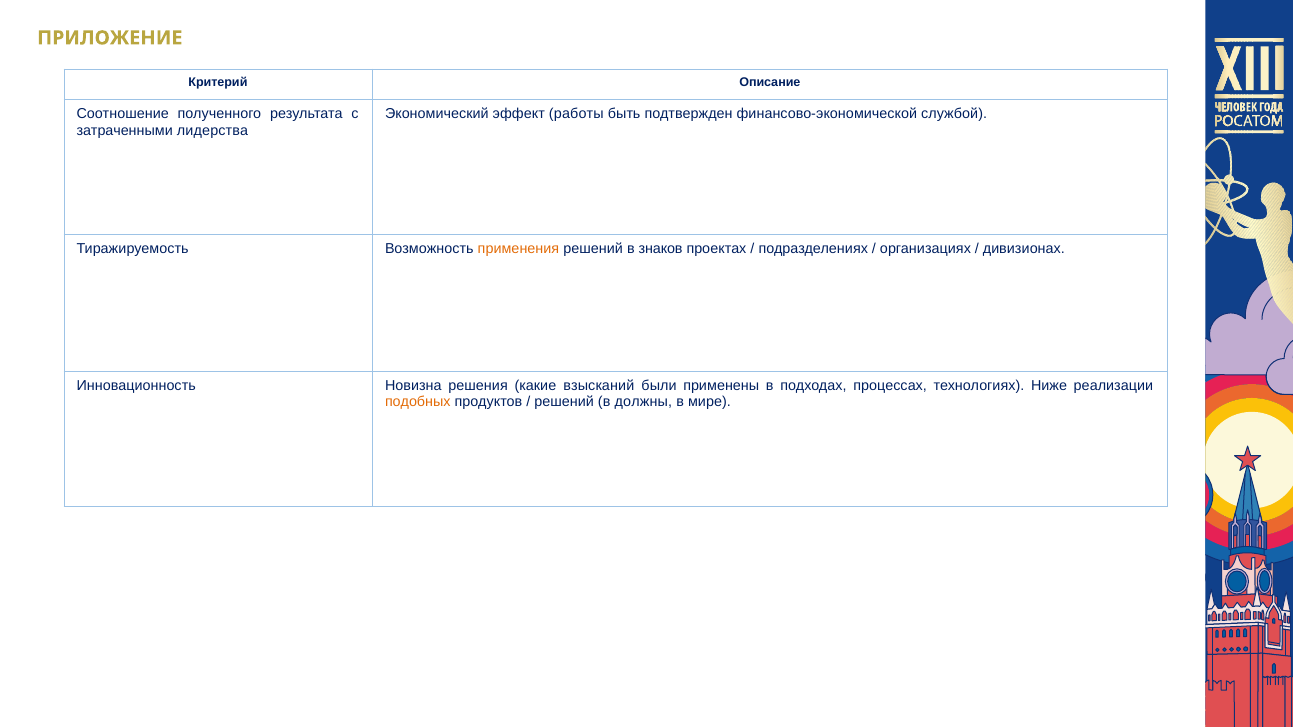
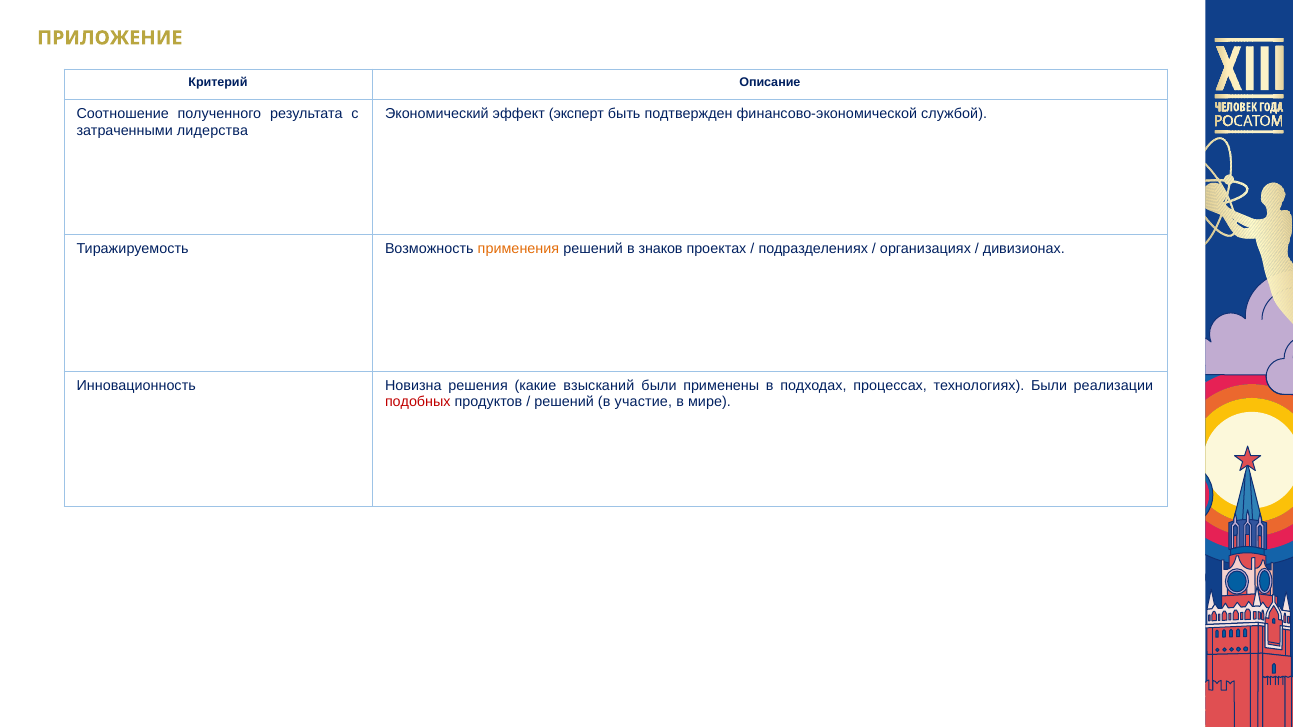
работы: работы -> эксперт (576, 114)
технологиях Ниже: Ниже -> Были (1049, 386)
подобных colour: orange -> red (418, 402)
должны: должны -> участие (643, 402)
